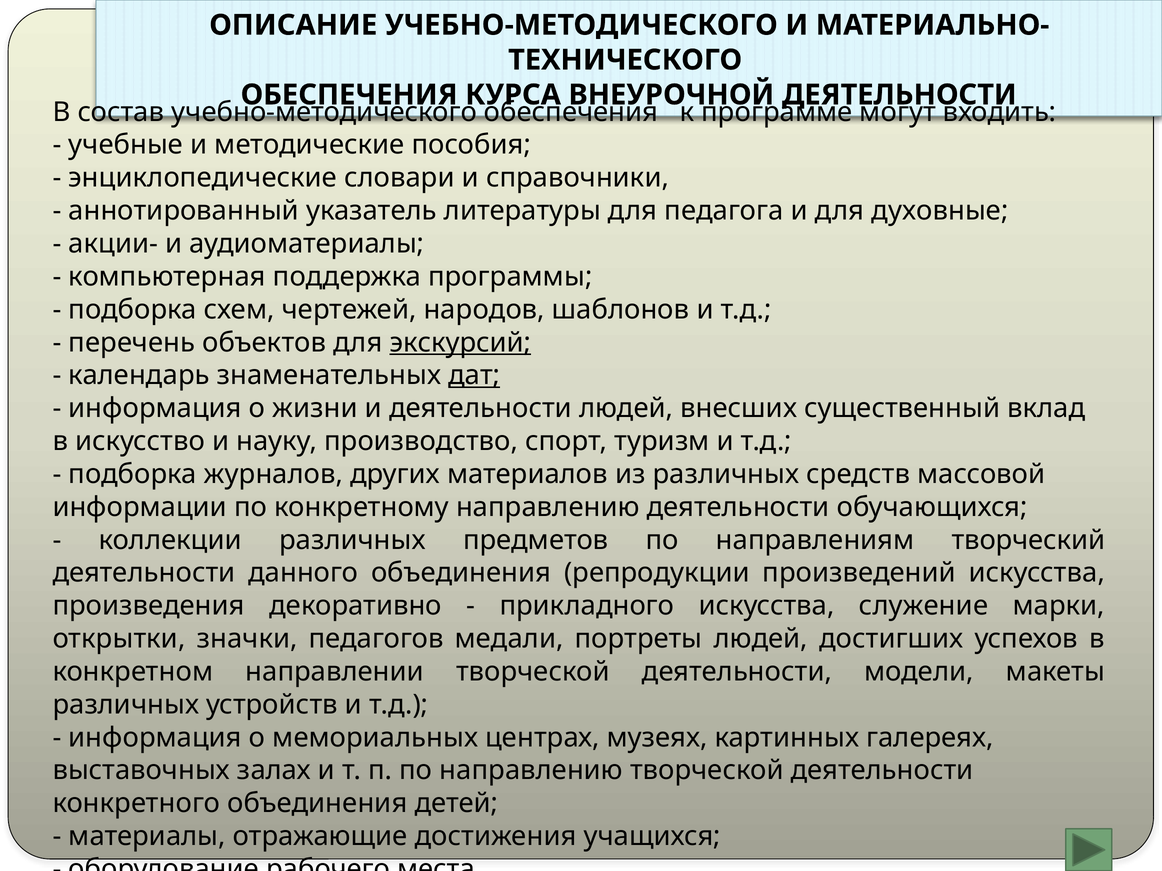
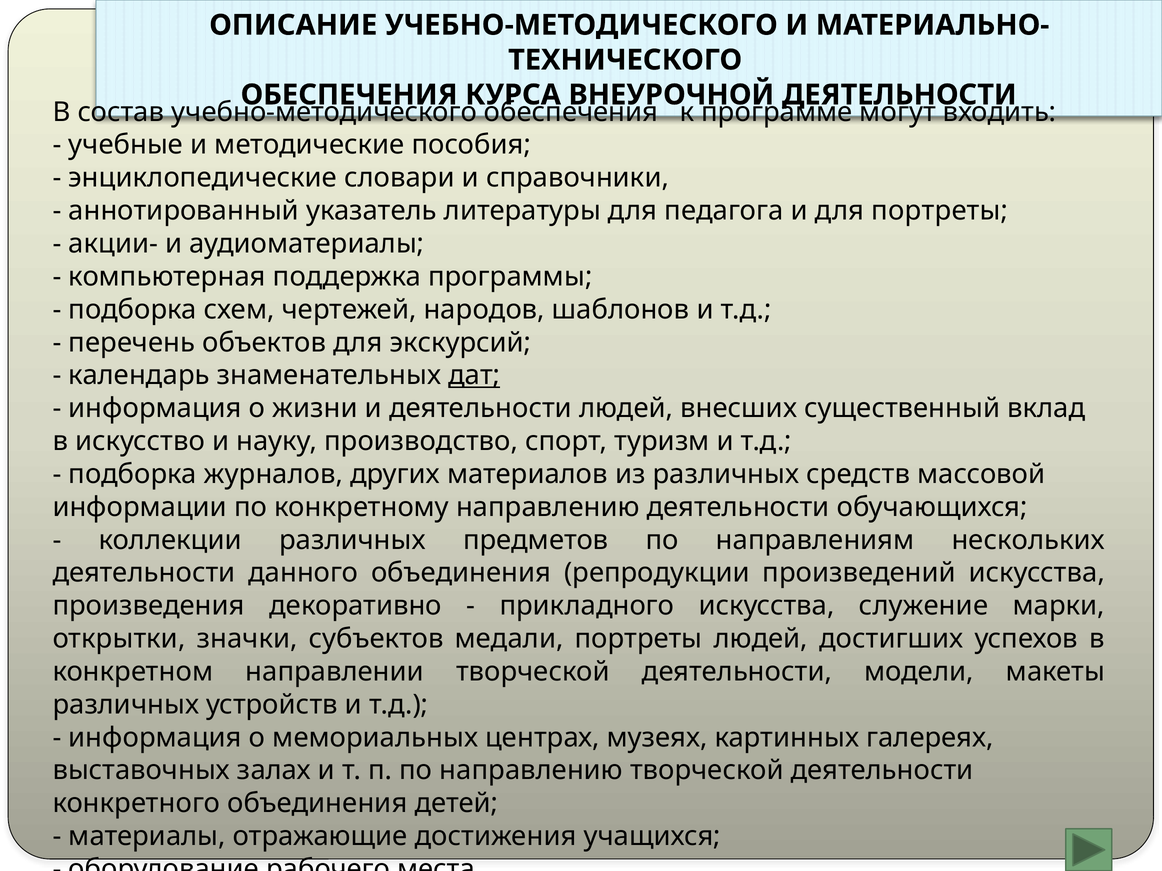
для духовные: духовные -> портреты (940, 211)
экскурсий underline: present -> none (460, 343)
творческий: творческий -> нескольких (1028, 540)
педагогов: педагогов -> субъектов (376, 639)
